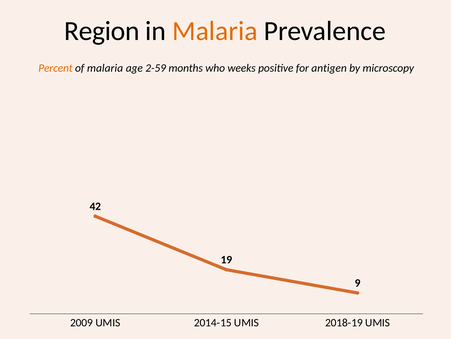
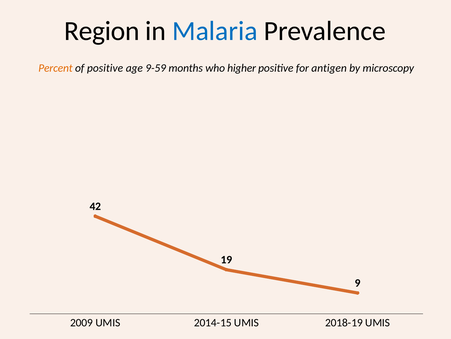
Malaria colour: orange -> blue (215, 31)
of malaria: malaria -> positive (105, 68)
2-59: 2-59 -> 9-59 (156, 68)
weeks: weeks -> higher (242, 68)
